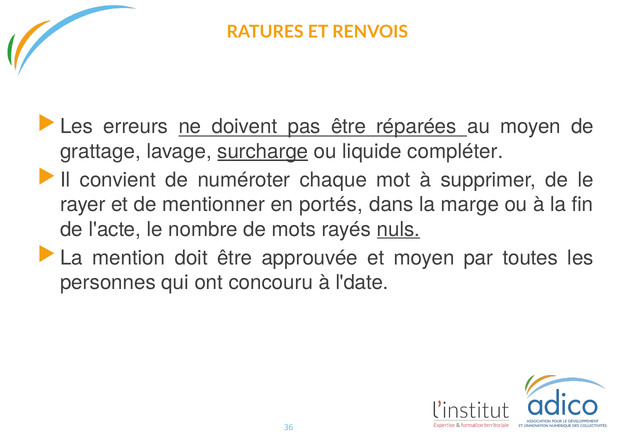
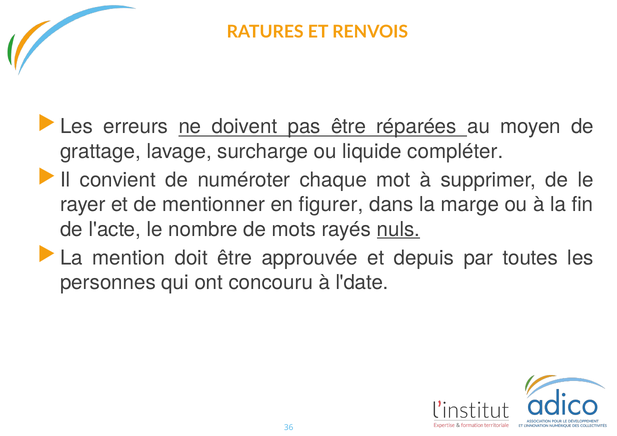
surcharge underline: present -> none (263, 151)
portés: portés -> figurer (331, 205)
et moyen: moyen -> depuis (424, 258)
